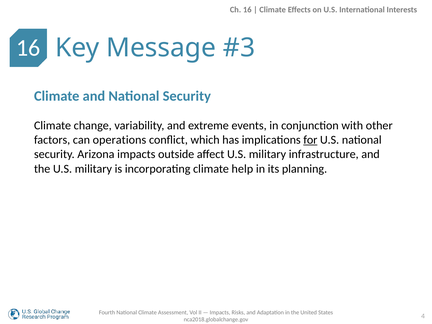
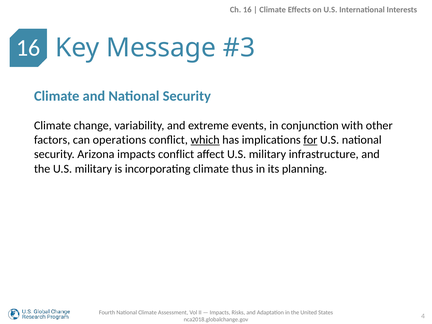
which underline: none -> present (205, 140)
impacts outside: outside -> conflict (176, 154)
help: help -> thus (242, 169)
